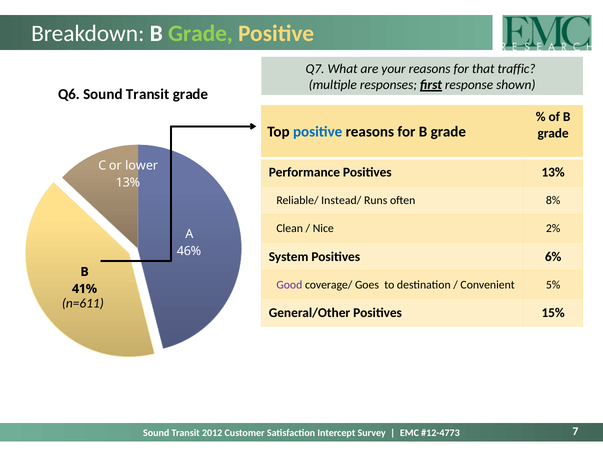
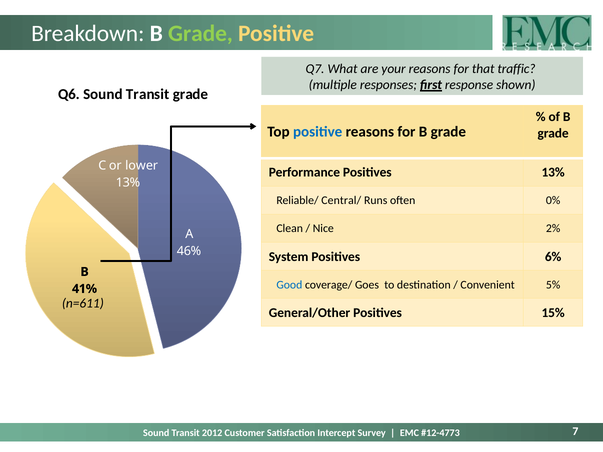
Instead/: Instead/ -> Central/ (341, 201)
8%: 8% -> 0% (553, 201)
Good colour: purple -> blue (289, 285)
